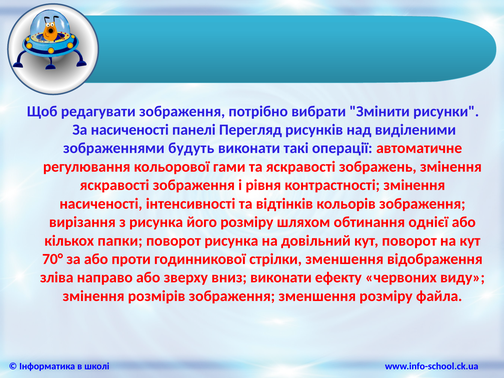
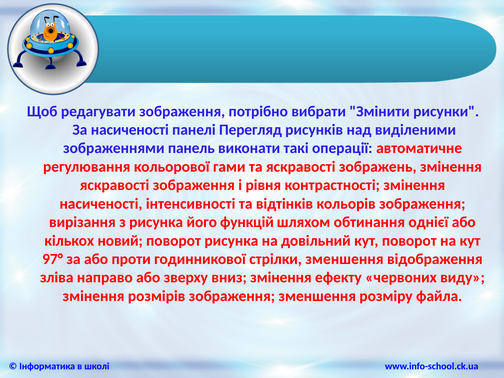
будуть: будуть -> панель (191, 148)
його розміру: розміру -> функцій (247, 222)
папки: папки -> новий (120, 241)
70°: 70° -> 97° (53, 259)
вниз виконати: виконати -> змінення (281, 278)
